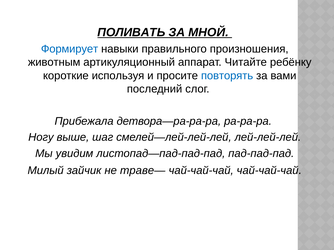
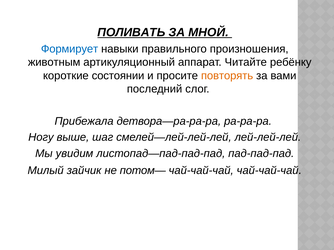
используя: используя -> состоянии (118, 76)
повторять colour: blue -> orange (227, 76)
траве—: траве— -> потом— (143, 171)
